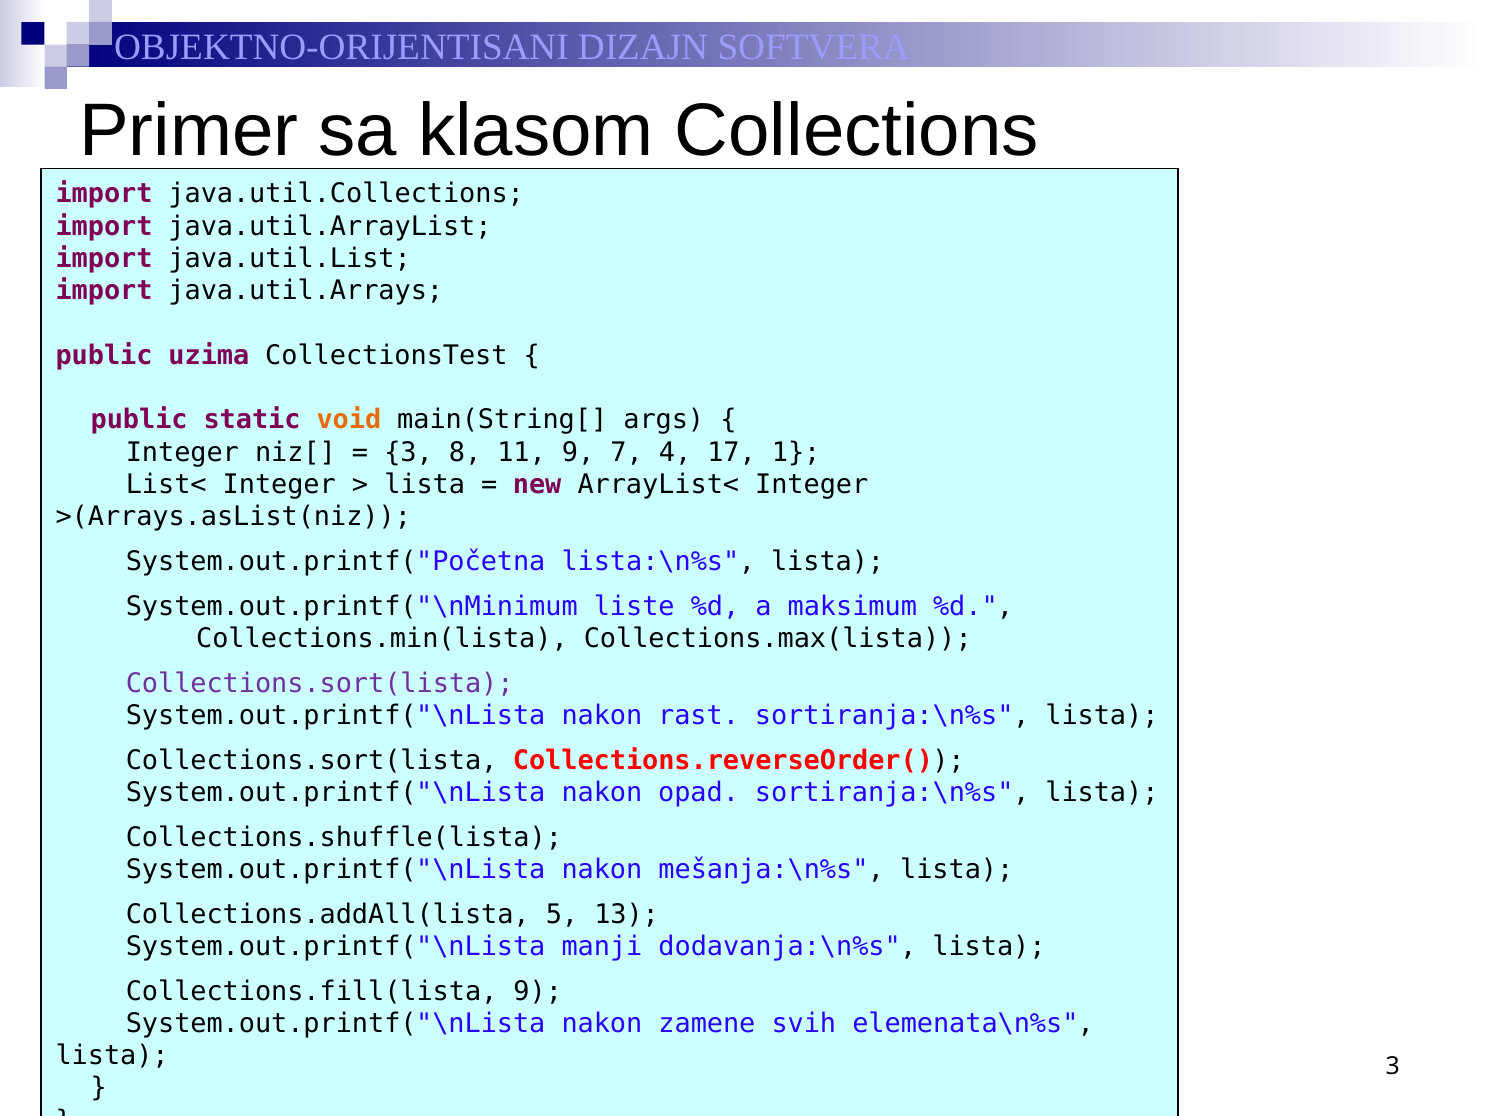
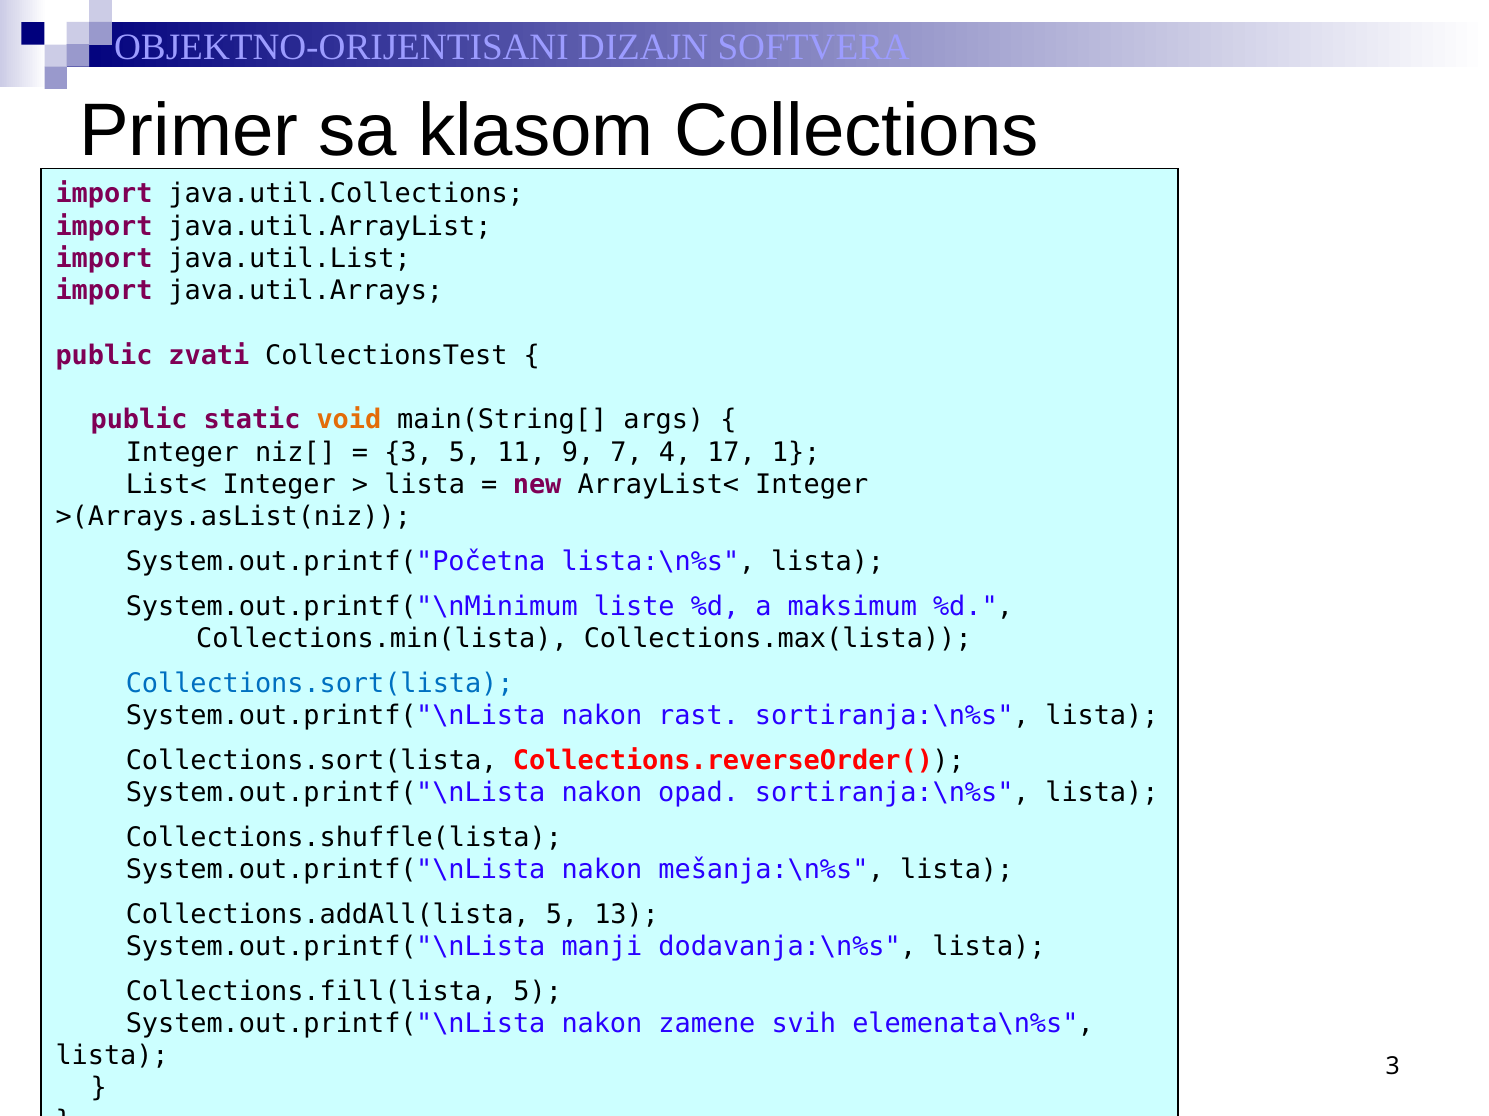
uzima: uzima -> zvati (209, 356)
3 8: 8 -> 5 (465, 453)
Collections.sort(lista colour: purple -> blue (320, 684)
Collections.fill(lista 9: 9 -> 5 (538, 992)
